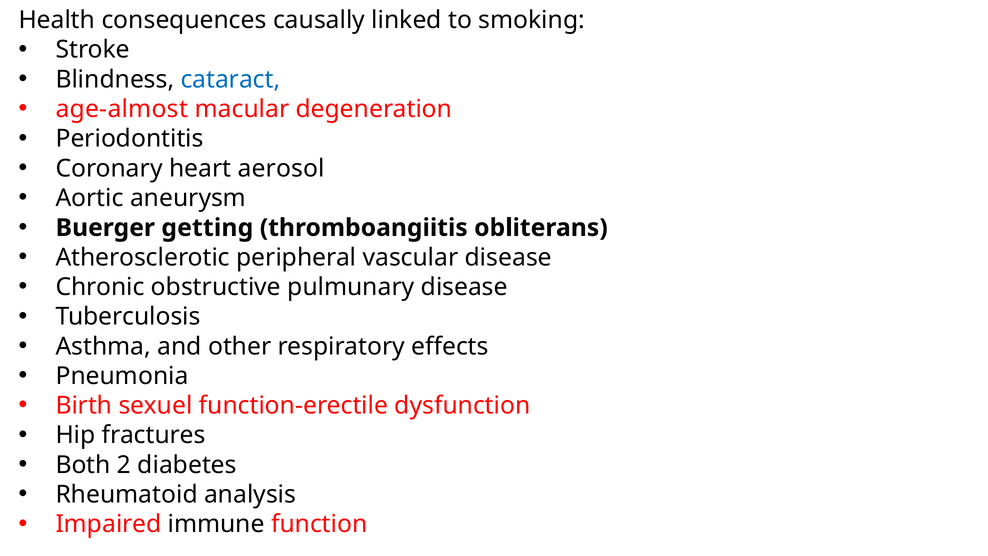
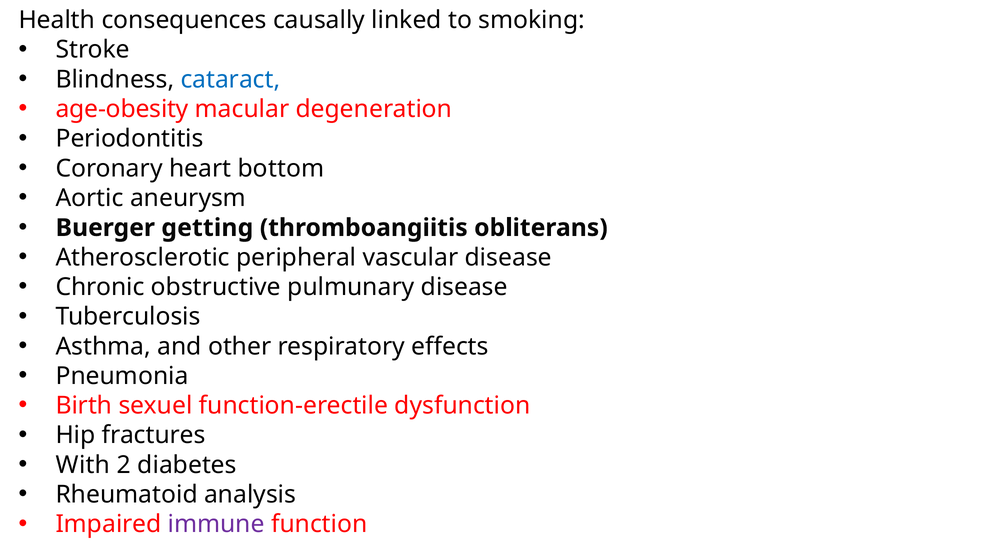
age-almost: age-almost -> age-obesity (122, 109)
aerosol: aerosol -> bottom (281, 168)
Both: Both -> With (83, 465)
immune colour: black -> purple (216, 524)
